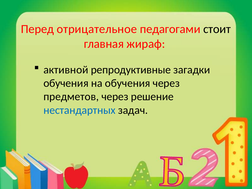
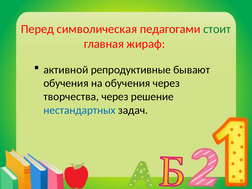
отрицательное: отрицательное -> символическая (97, 29)
стоит colour: black -> green (217, 29)
загадки: загадки -> бывают (192, 70)
предметов: предметов -> творчества (71, 97)
